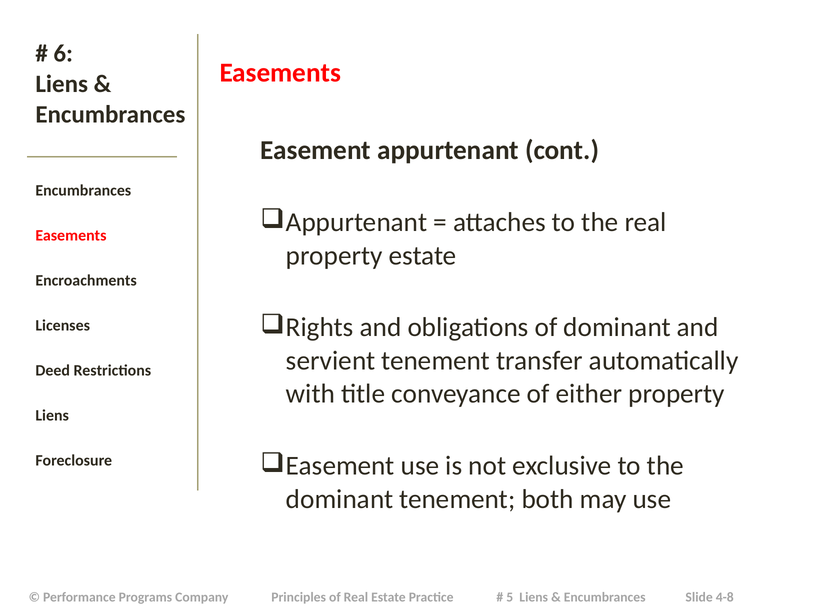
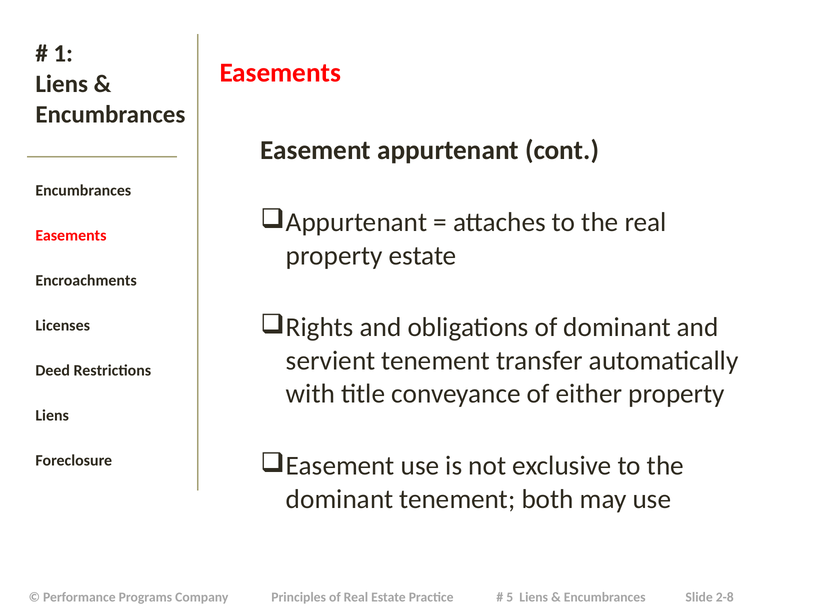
6: 6 -> 1 (63, 54)
4-8: 4-8 -> 2-8 (725, 598)
